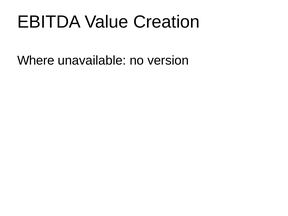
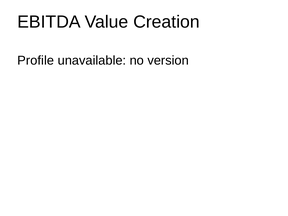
Where: Where -> Profile (36, 60)
